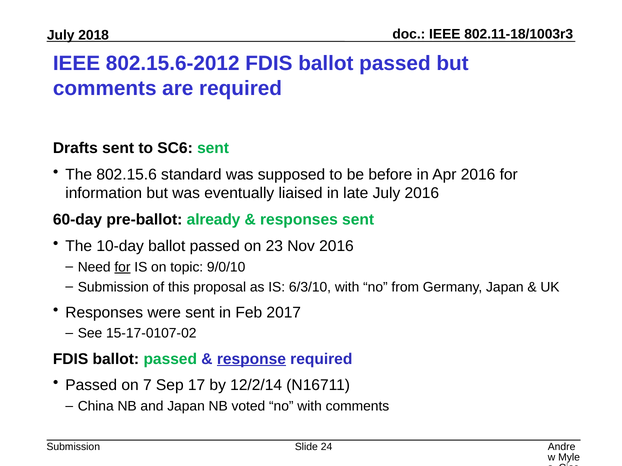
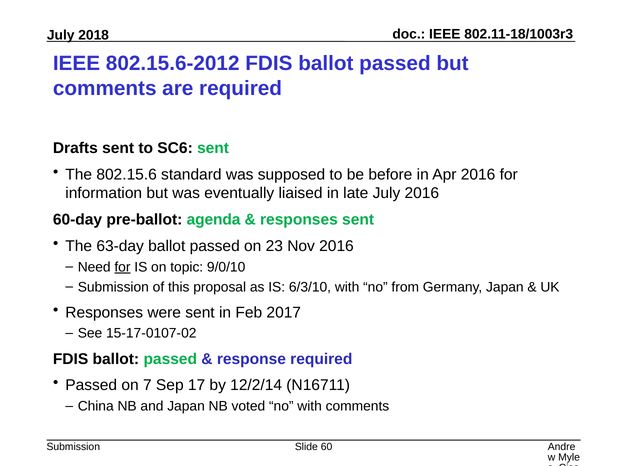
already: already -> agenda (214, 220)
10-day: 10-day -> 63-day (120, 246)
response underline: present -> none (251, 359)
24: 24 -> 60 (327, 447)
